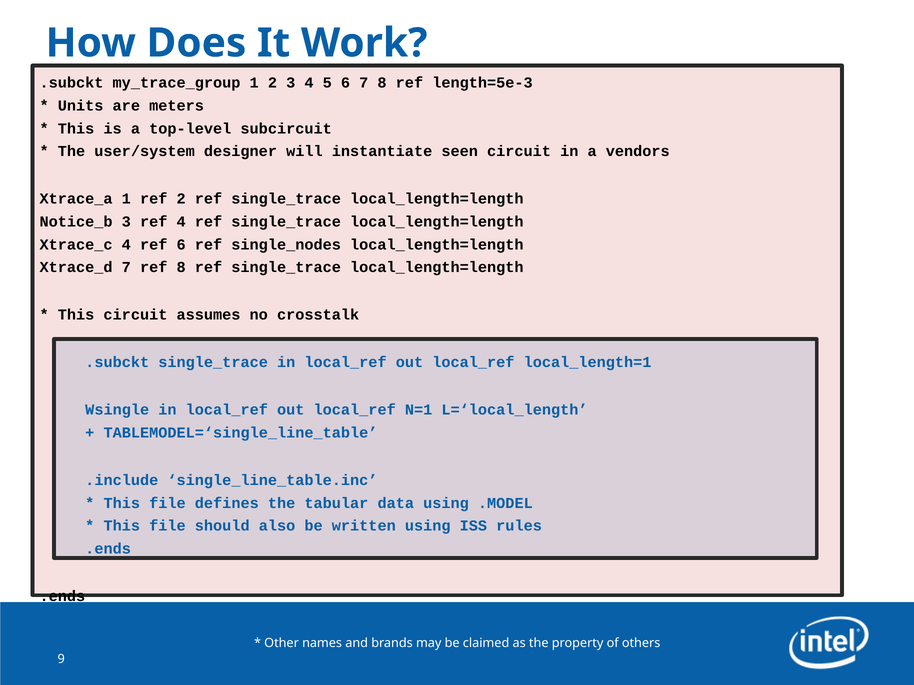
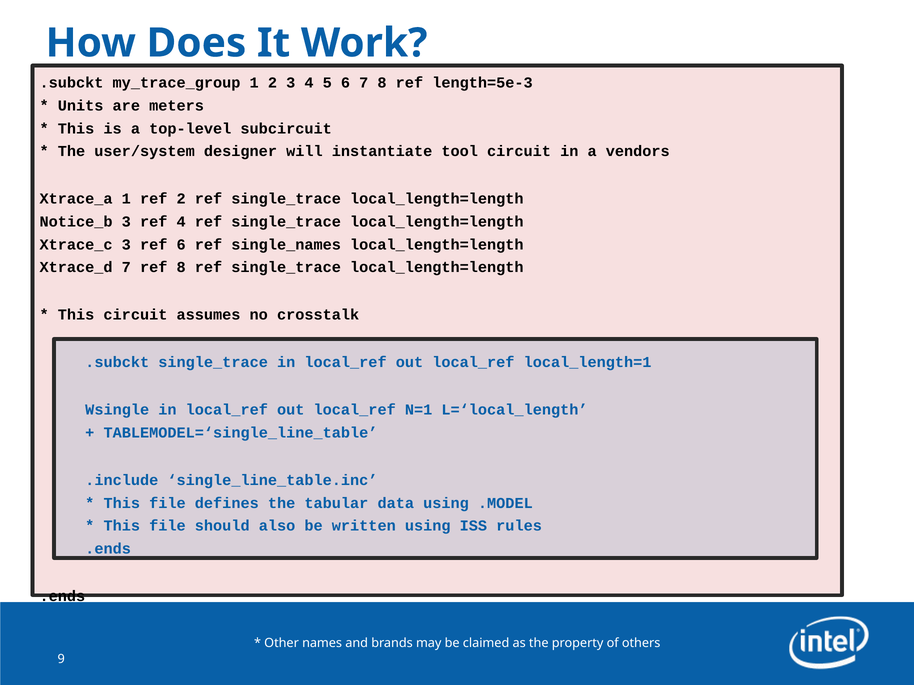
seen: seen -> tool (460, 152)
Xtrace_c 4: 4 -> 3 (126, 245)
single_nodes: single_nodes -> single_names (286, 245)
